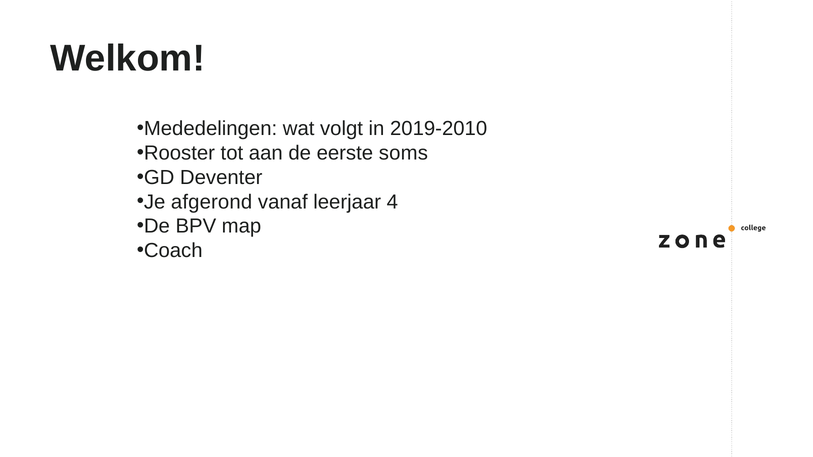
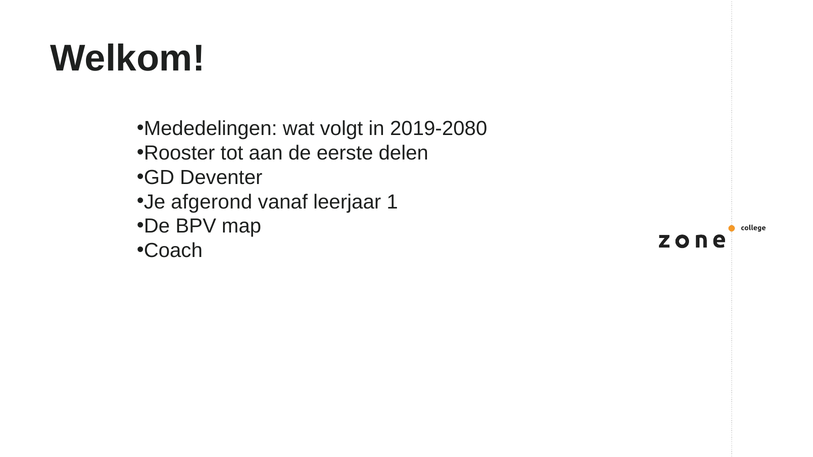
2019-2010: 2019-2010 -> 2019-2080 (439, 129)
soms: soms -> delen (404, 153)
4: 4 -> 1 (392, 202)
